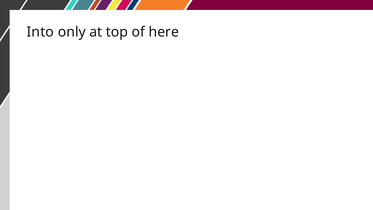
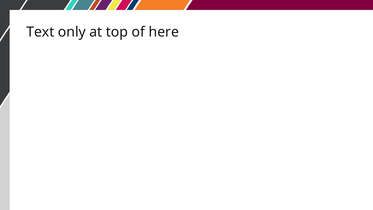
Into: Into -> Text (40, 32)
